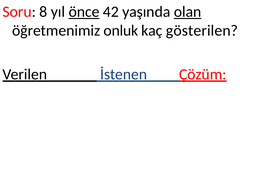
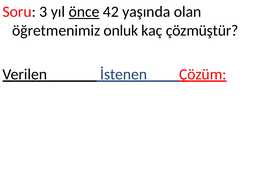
8: 8 -> 3 (43, 12)
olan underline: present -> none (188, 12)
gösterilen: gösterilen -> çözmüştür (202, 31)
